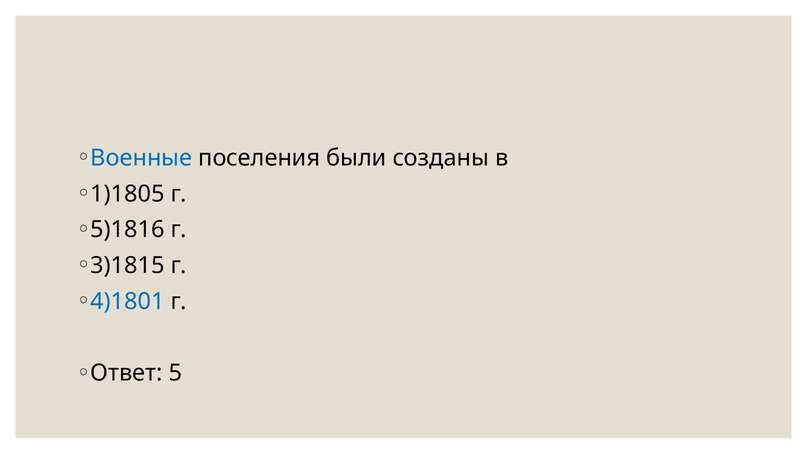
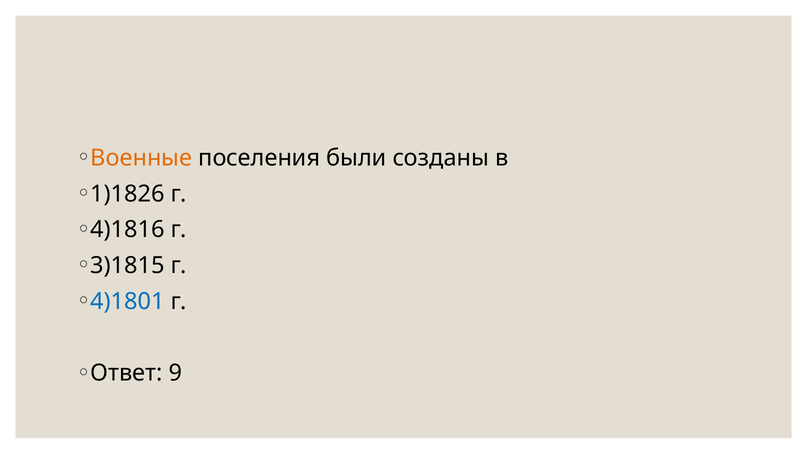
Военные colour: blue -> orange (141, 158)
1)1805: 1)1805 -> 1)1826 (128, 194)
5)1816: 5)1816 -> 4)1816 (128, 230)
5: 5 -> 9 (175, 373)
